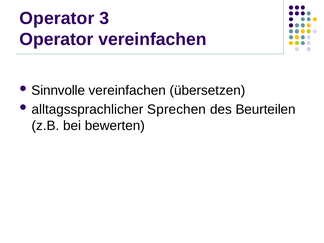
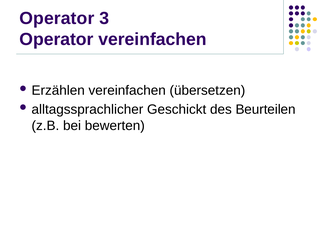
Sinnvolle: Sinnvolle -> Erzählen (58, 90)
Sprechen: Sprechen -> Geschickt (177, 109)
